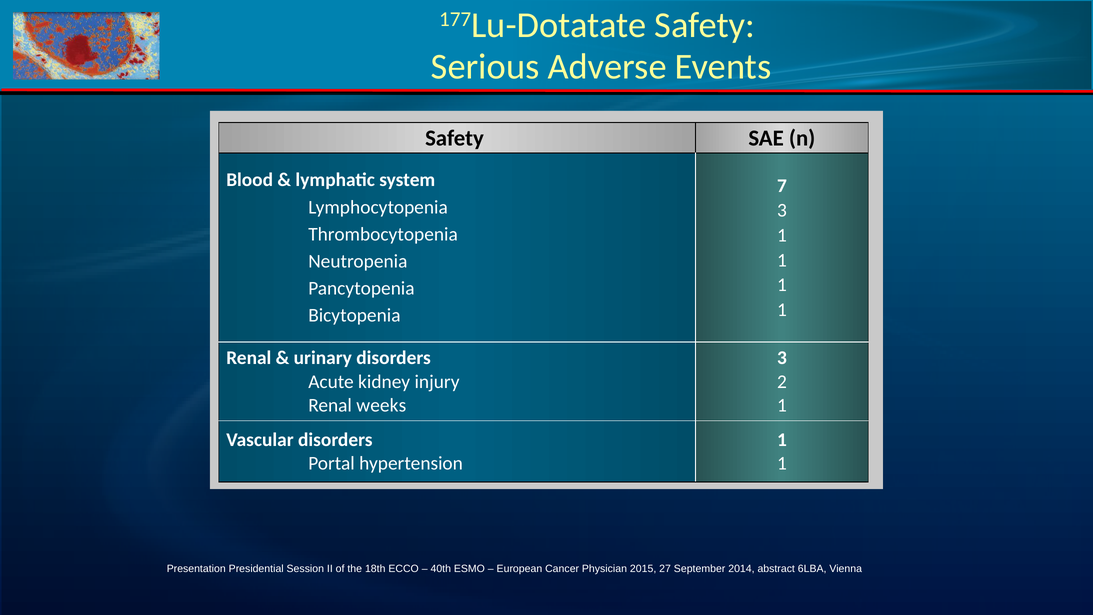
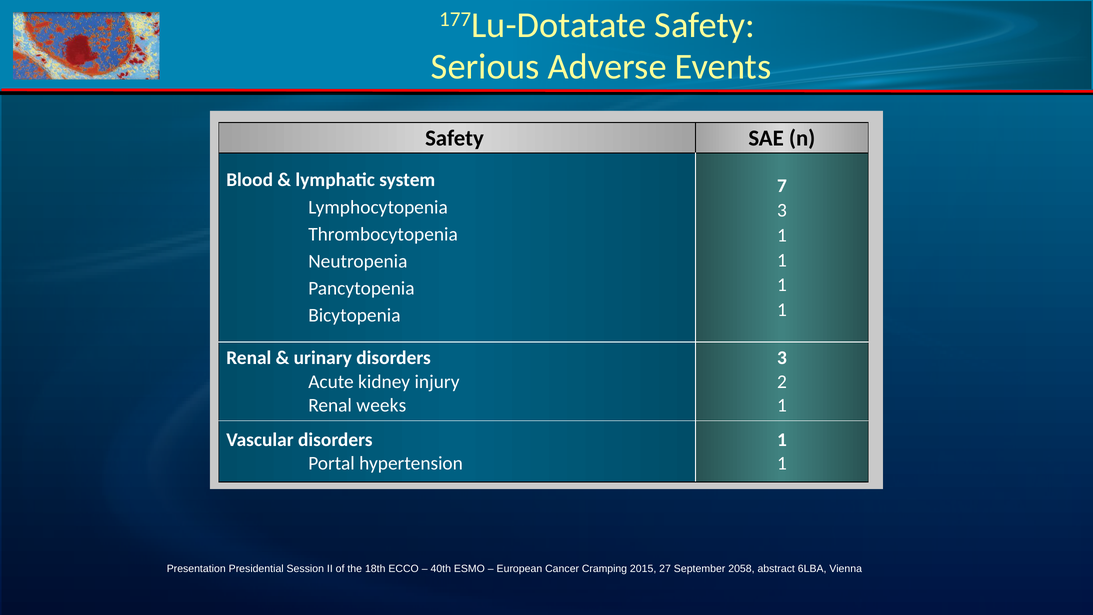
Physician: Physician -> Cramping (604, 568)
2014: 2014 -> 2058 (741, 568)
